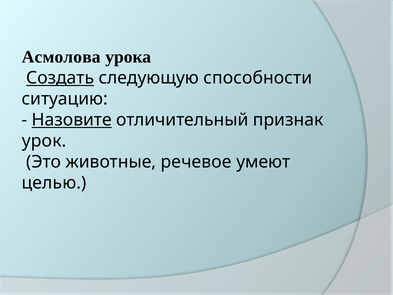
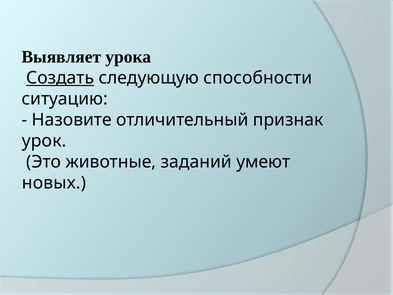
Асмолова: Асмолова -> Выявляет (61, 57)
Назовите underline: present -> none (72, 120)
речевое: речевое -> заданий (196, 162)
целью: целью -> новых (54, 183)
